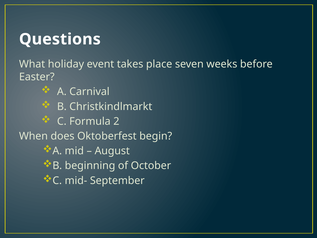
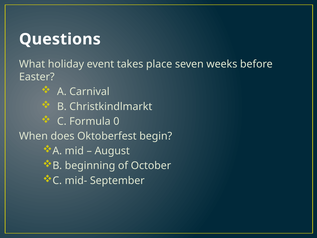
2: 2 -> 0 (116, 121)
